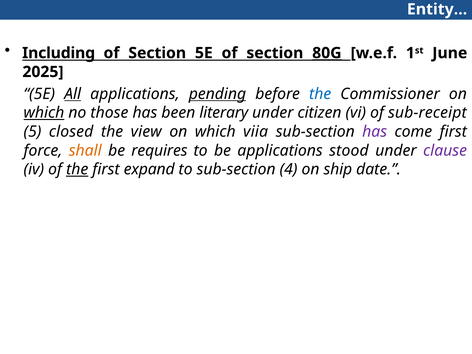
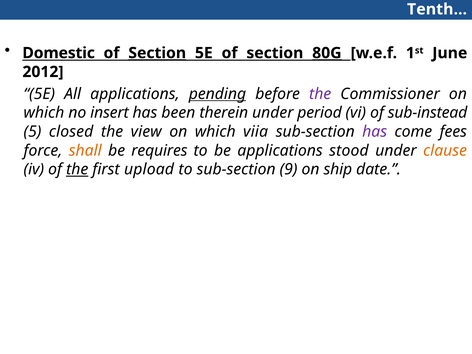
Entity…: Entity… -> Tenth… (437, 9)
Including: Including -> Domestic (59, 53)
Section underline: none -> present (157, 53)
2025: 2025 -> 2012 (43, 72)
All underline: present -> none (73, 94)
the colour: blue -> purple (320, 94)
which underline: present -> none (44, 113)
those: those -> insert (109, 113)
literary: literary -> therein (224, 113)
citizen: citizen -> period (320, 113)
sub-receipt: sub-receipt -> sub-instead (428, 113)
come first: first -> fees (453, 132)
clause colour: purple -> orange (445, 151)
expand: expand -> upload (149, 169)
4: 4 -> 9 (289, 169)
